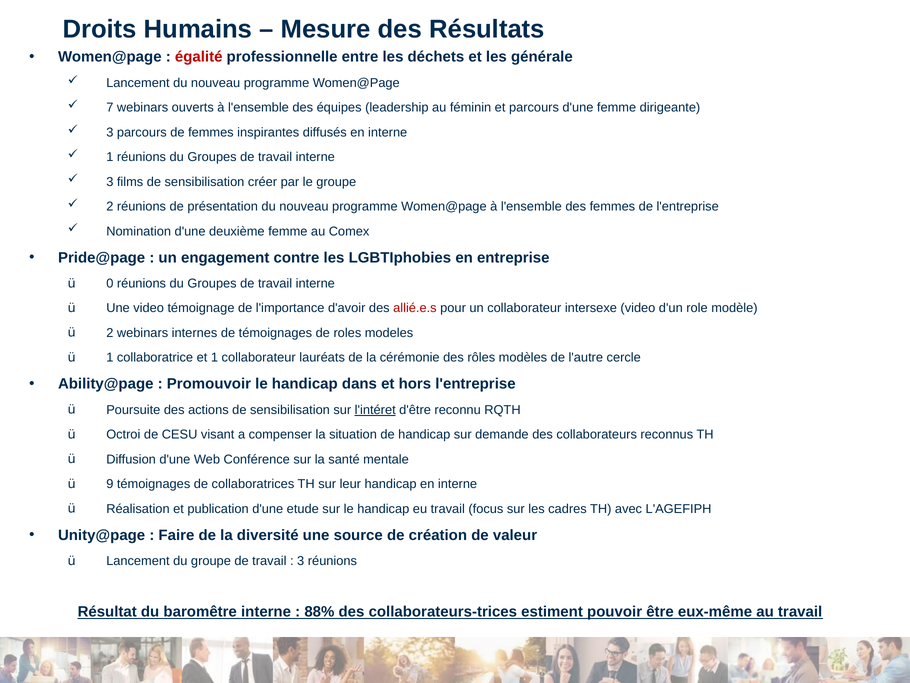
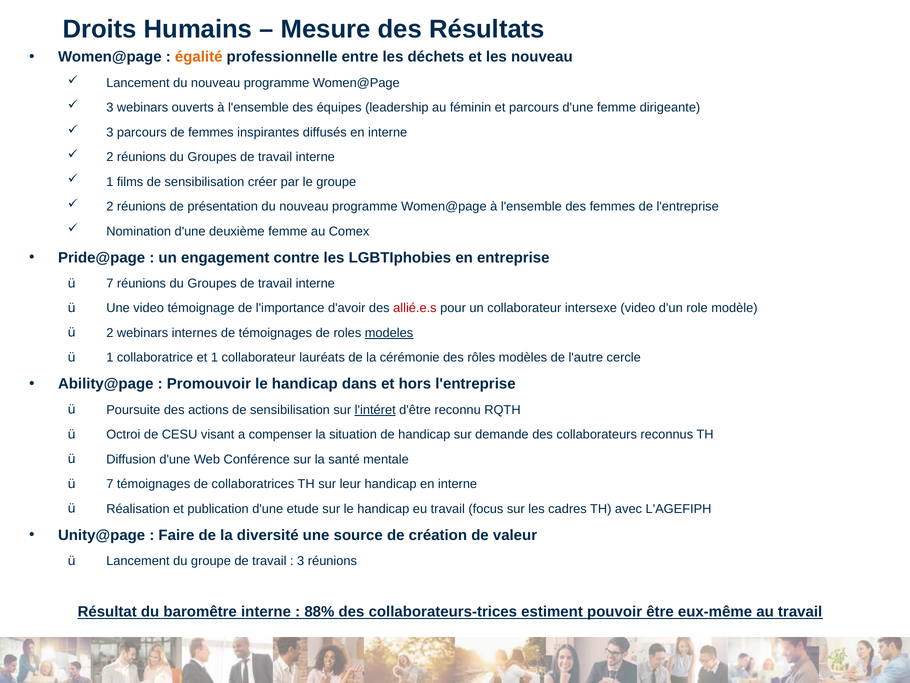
égalité colour: red -> orange (199, 57)
les générale: générale -> nouveau (542, 57)
7: 7 -> 3 (110, 108)
1: 1 -> 2 (110, 157)
3: 3 -> 1 (110, 182)
0: 0 -> 7 (110, 283)
modeles underline: none -> present (389, 333)
9: 9 -> 7 (110, 484)
